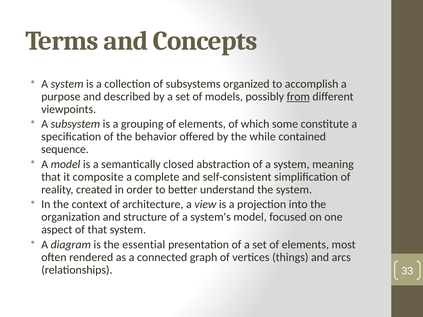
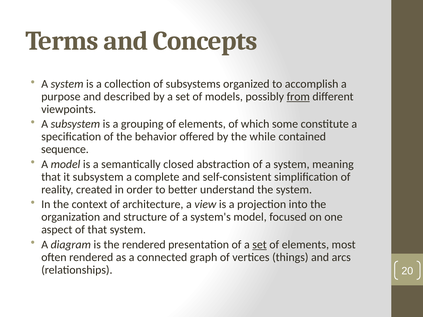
it composite: composite -> subsystem (98, 177)
the essential: essential -> rendered (144, 245)
set underline: none -> present (260, 245)
33: 33 -> 20 (407, 271)
